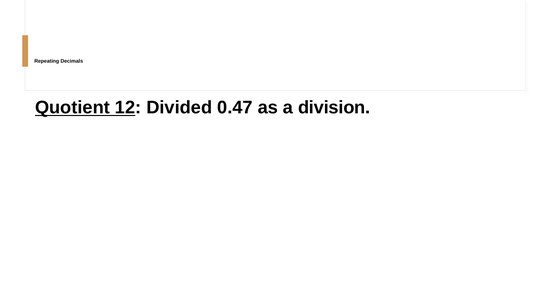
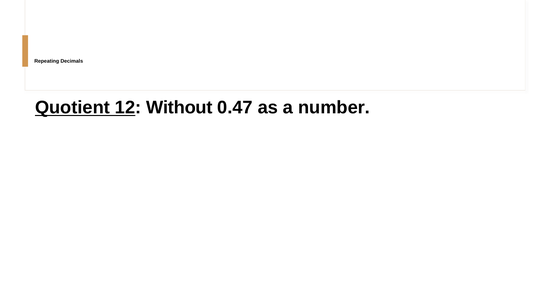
Divided: Divided -> Without (179, 108)
division: division -> number (334, 108)
